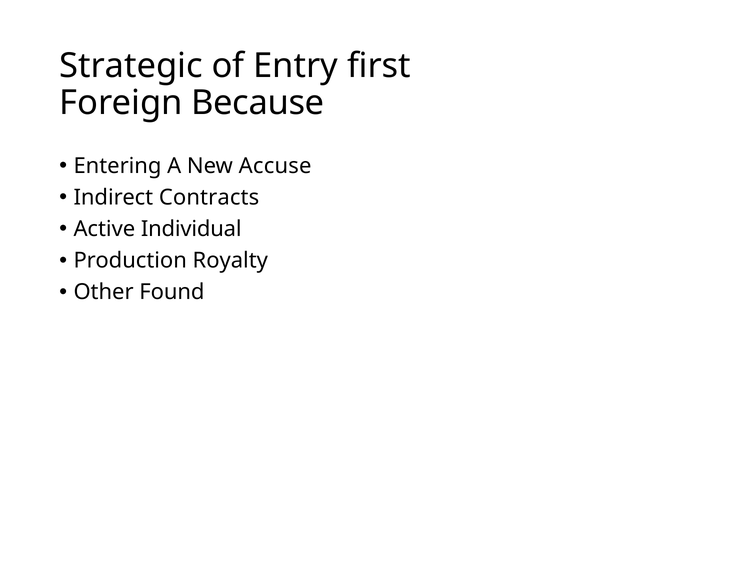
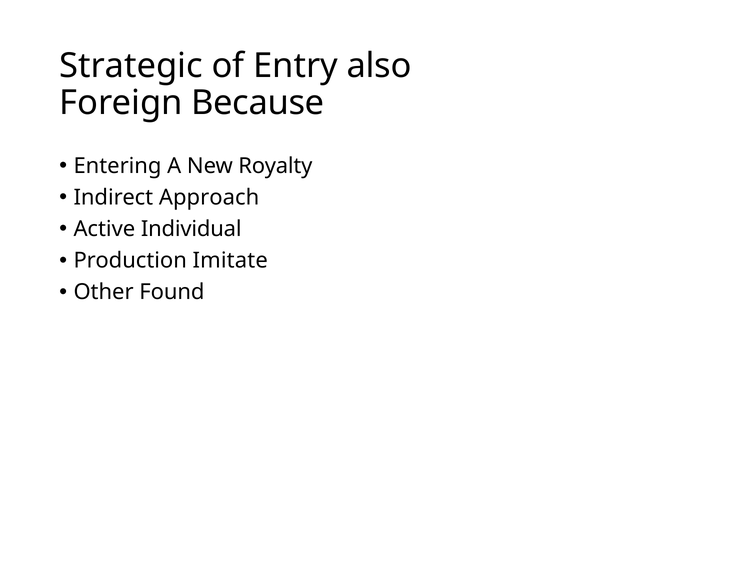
first: first -> also (379, 66)
Accuse: Accuse -> Royalty (275, 166)
Contracts: Contracts -> Approach (209, 198)
Royalty: Royalty -> Imitate (230, 261)
